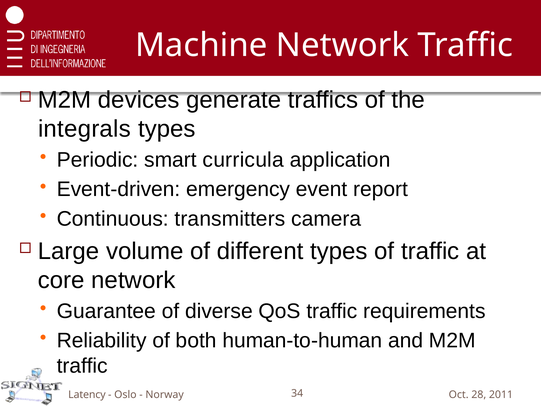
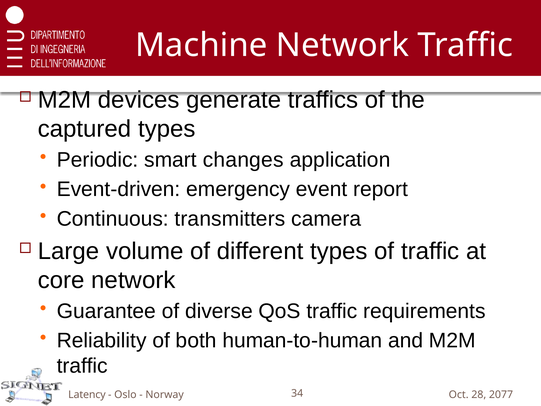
integrals: integrals -> captured (85, 129)
curricula: curricula -> changes (243, 160)
2011: 2011 -> 2077 (501, 394)
